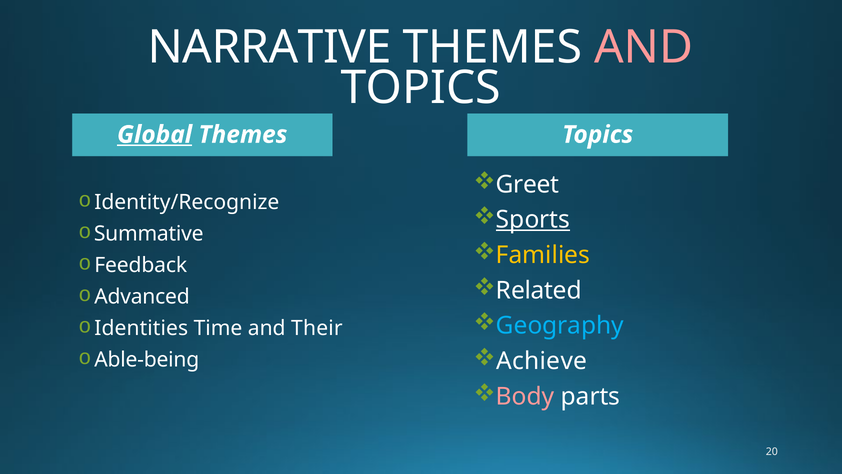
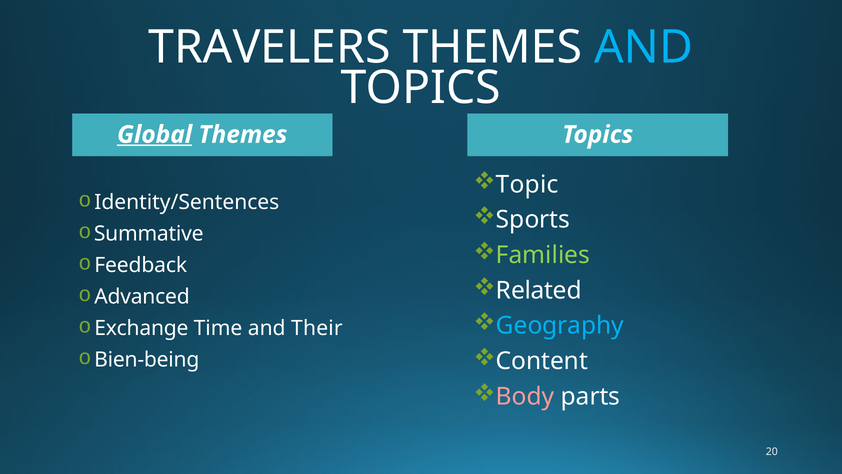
NARRATIVE: NARRATIVE -> TRAVELERS (269, 48)
AND colour: pink -> light blue (644, 48)
Greet: Greet -> Topic (527, 184)
Identity/Recognize: Identity/Recognize -> Identity/Sentences (187, 202)
Sports underline: present -> none (533, 220)
Families colour: yellow -> light green (543, 255)
Identities: Identities -> Exchange (141, 328)
Achieve: Achieve -> Content (542, 361)
Able-being: Able-being -> Bien-being (147, 359)
